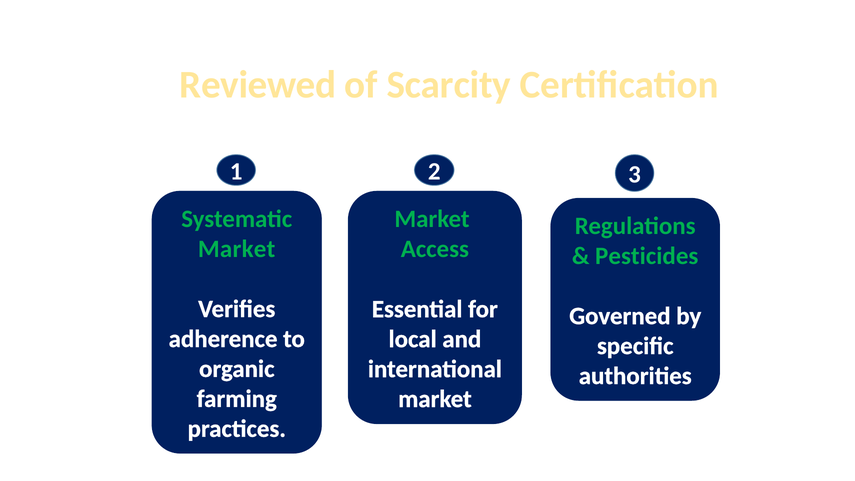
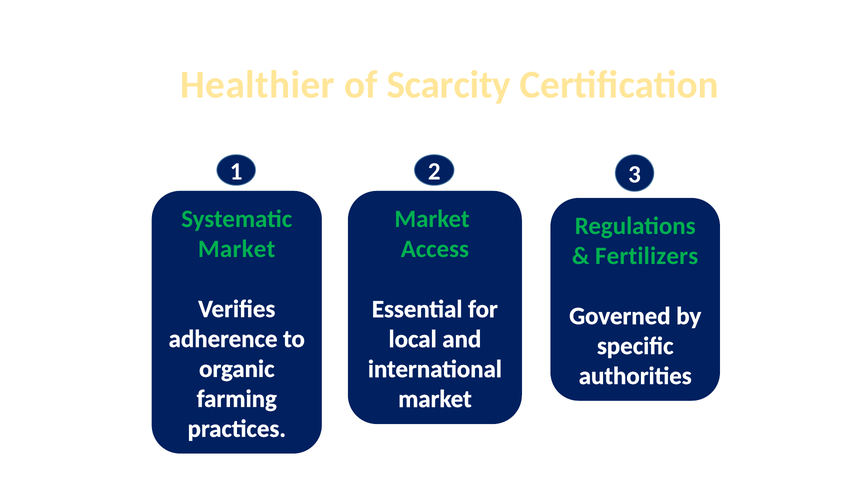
Reviewed: Reviewed -> Healthier (257, 85)
Pesticides: Pesticides -> Fertilizers (647, 256)
